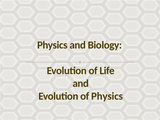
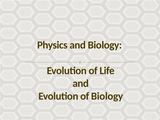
of Physics: Physics -> Biology (107, 96)
